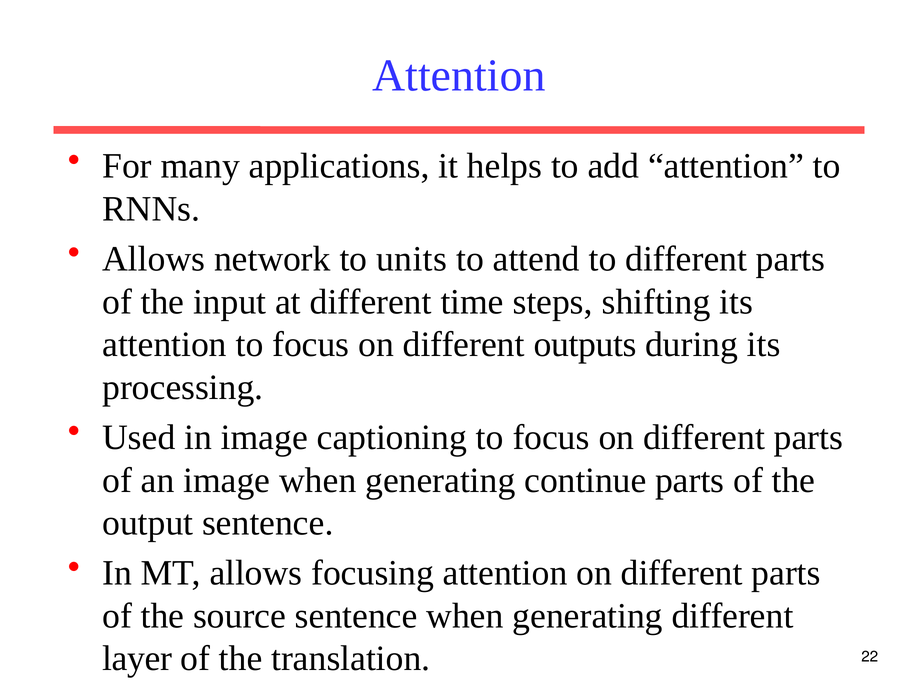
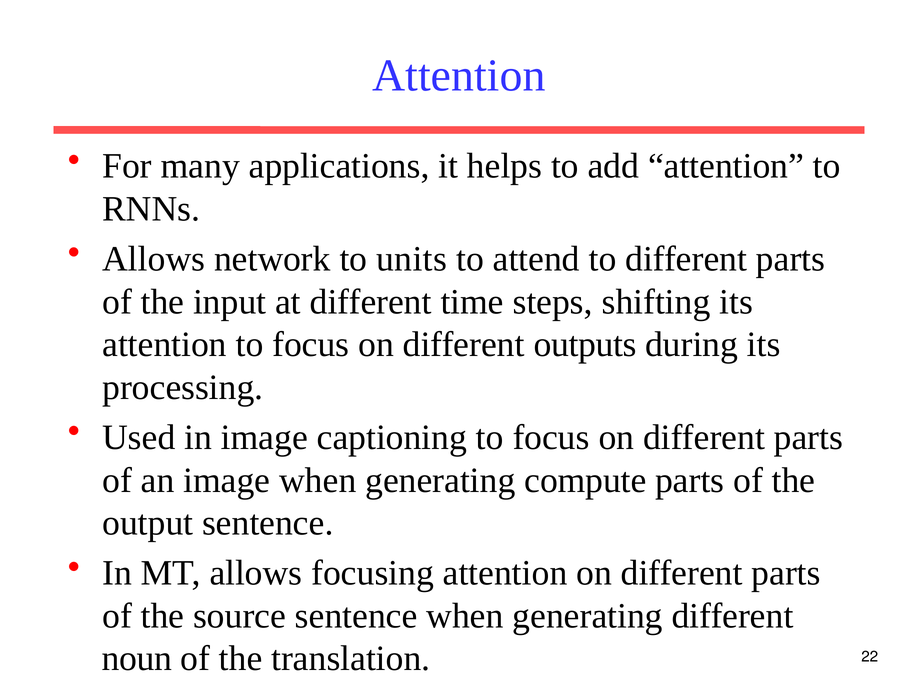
continue: continue -> compute (585, 481)
layer: layer -> noun (137, 659)
